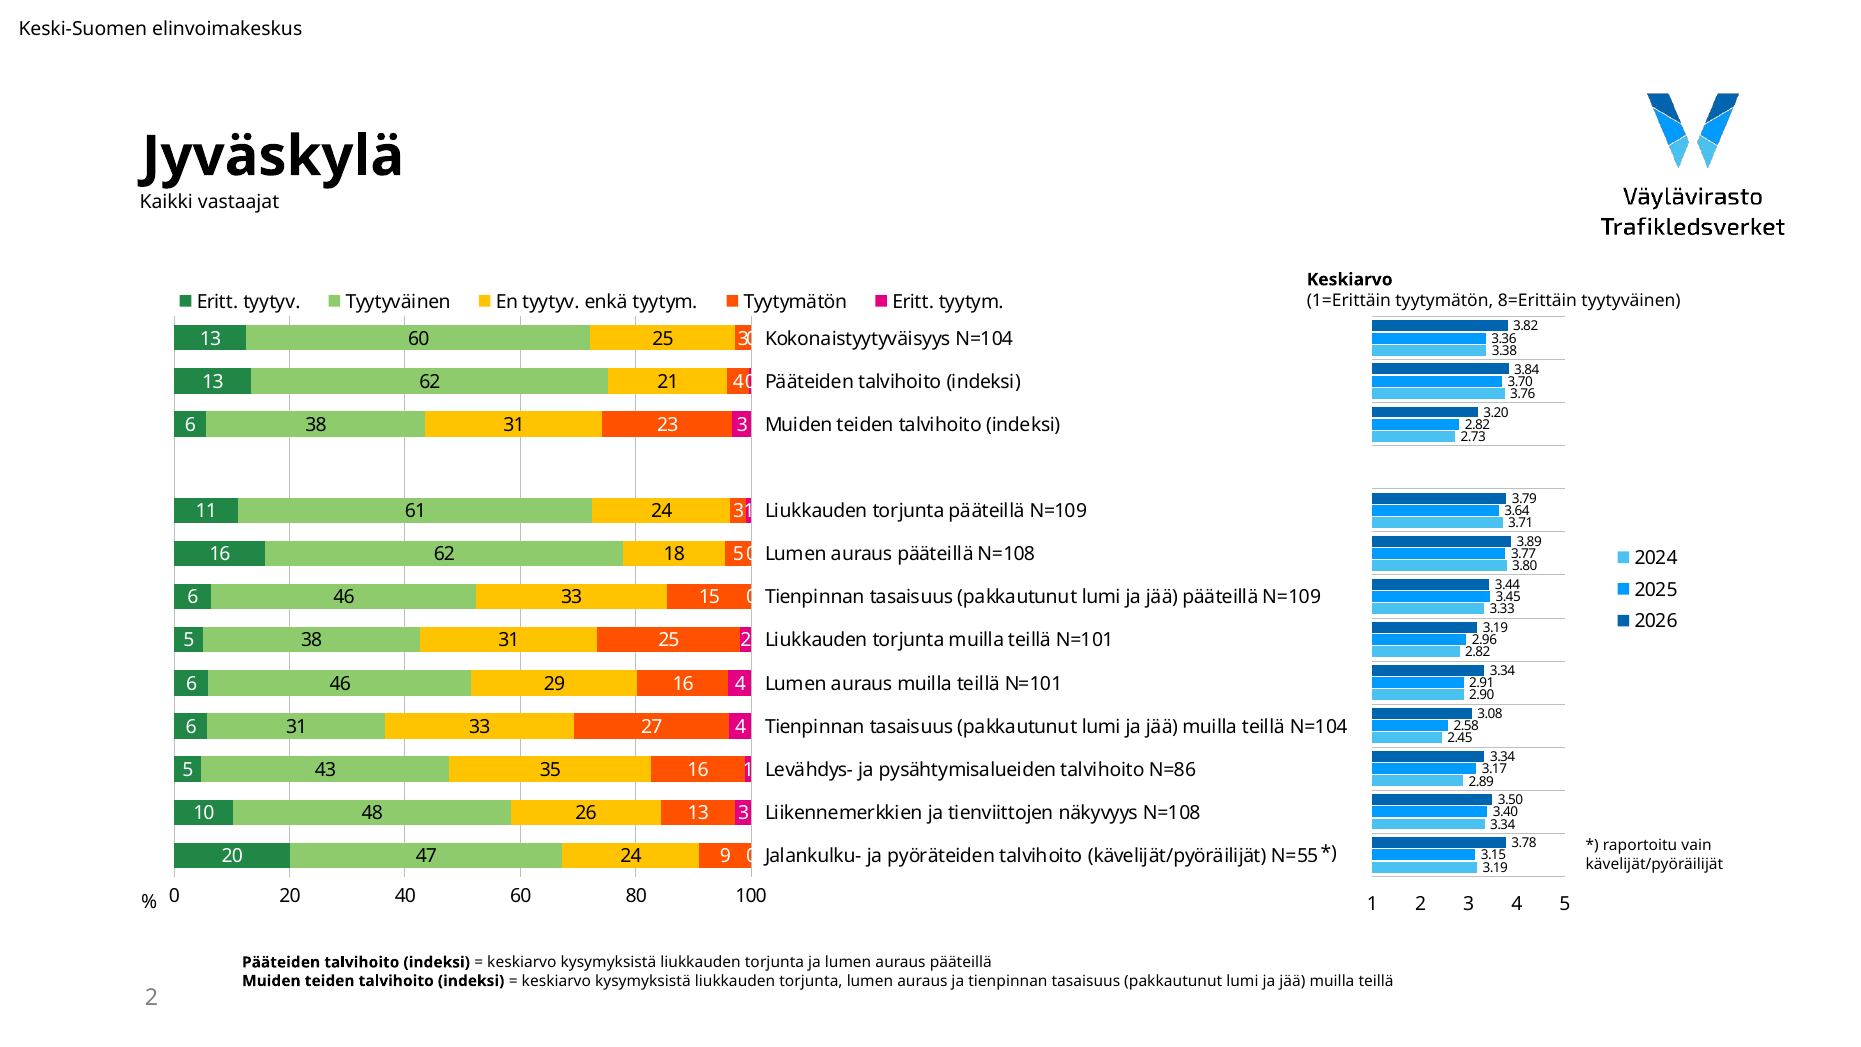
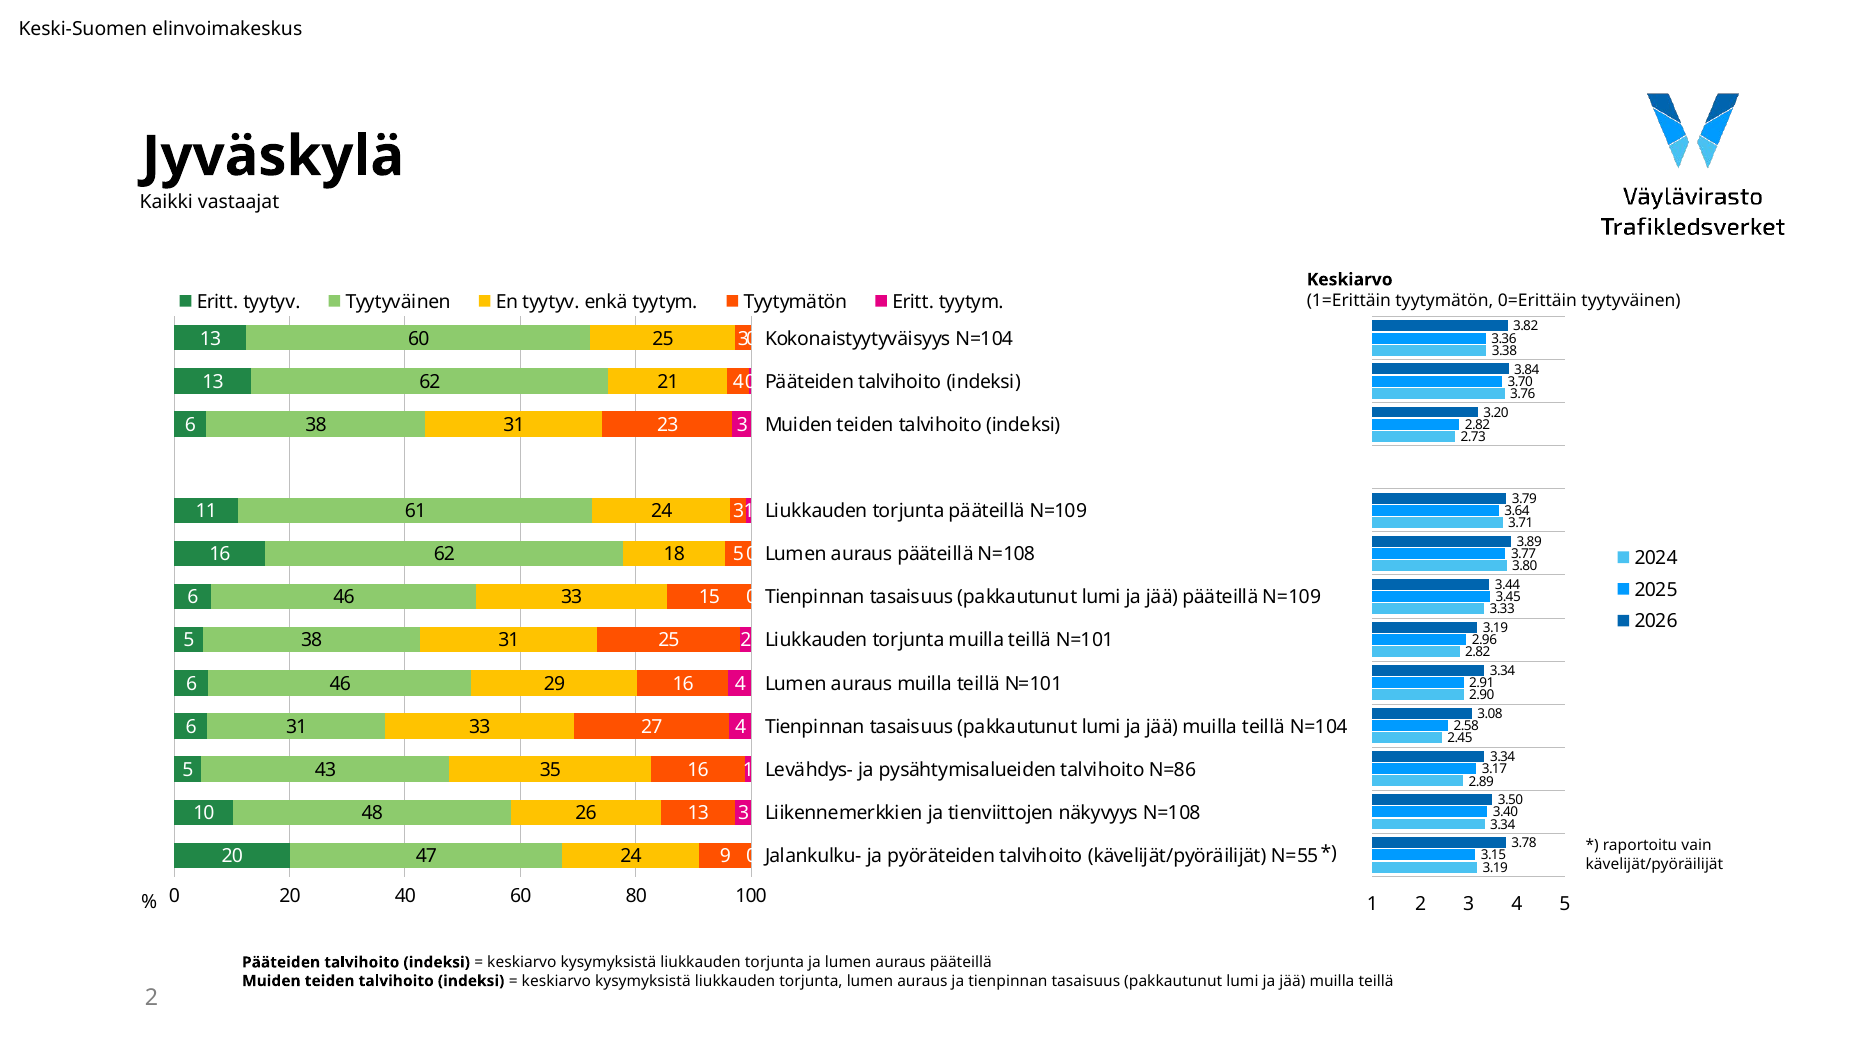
8=Erittäin: 8=Erittäin -> 0=Erittäin (1537, 301)
